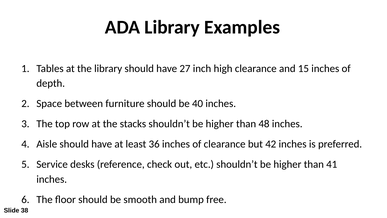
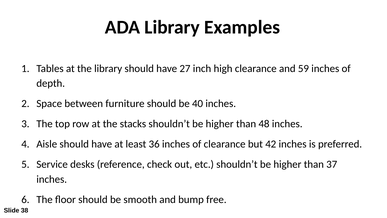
15: 15 -> 59 (303, 68)
41: 41 -> 37 (332, 164)
